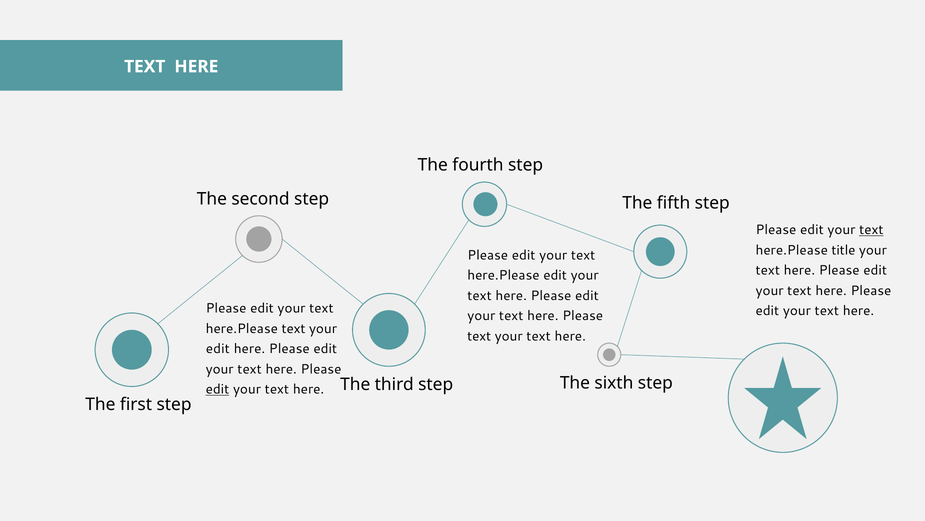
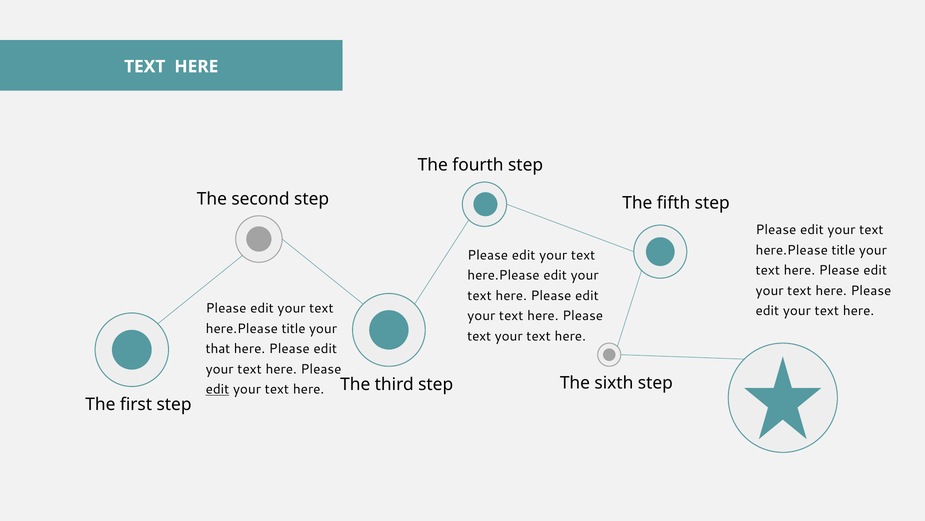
text underline: present -> none (871, 230)
text: text -> title (294, 328)
edit: edit -> that (218, 348)
